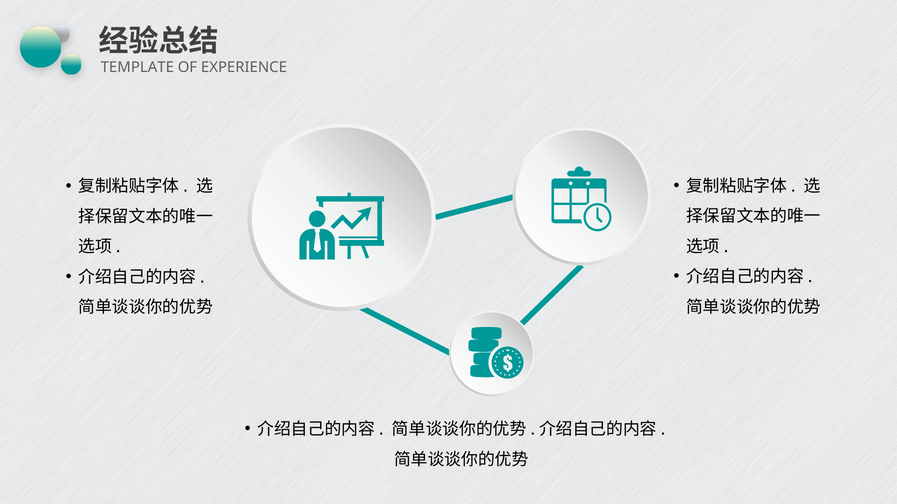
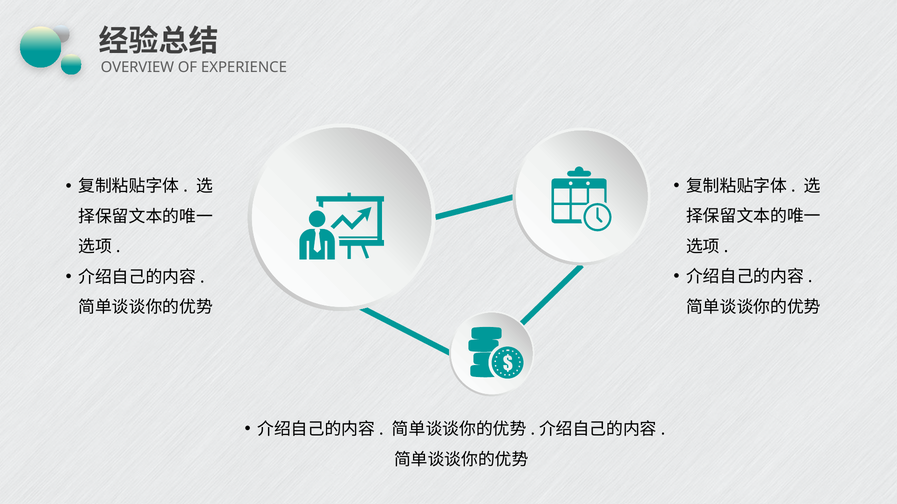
TEMPLATE: TEMPLATE -> OVERVIEW (137, 68)
